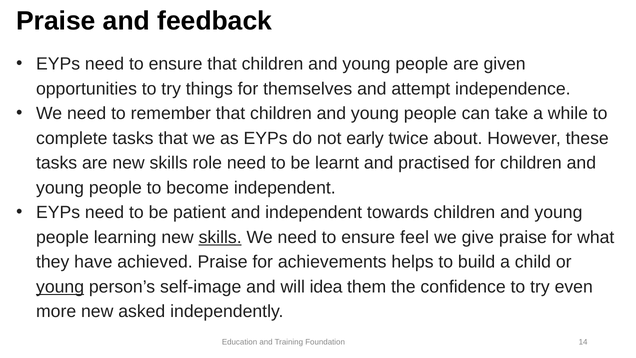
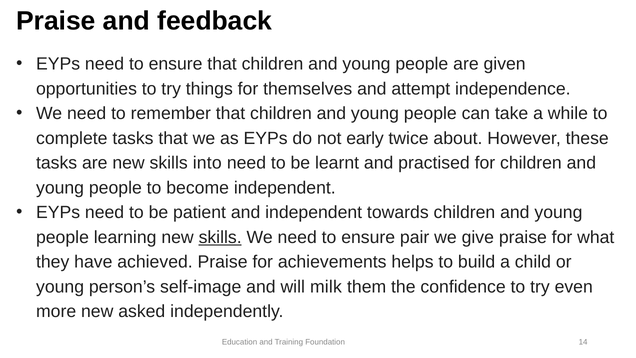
role: role -> into (207, 163)
feel: feel -> pair (415, 237)
young underline: present -> none (60, 287)
idea: idea -> milk (326, 287)
